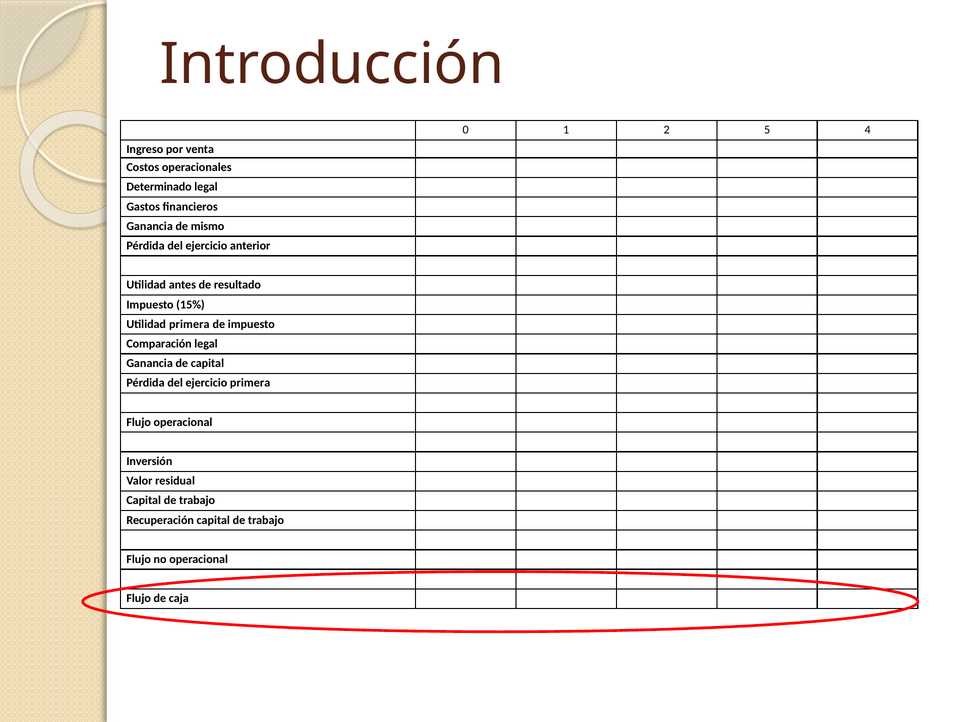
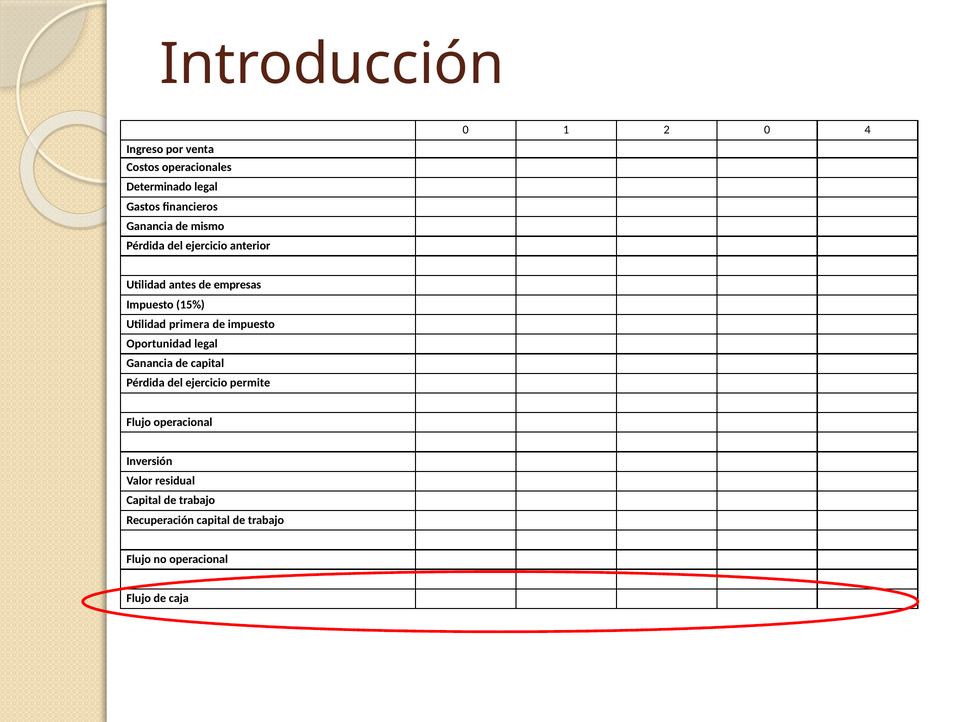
2 5: 5 -> 0 (767, 130)
resultado: resultado -> empresas (237, 285)
Comparación: Comparación -> Oportunidad (159, 344)
ejercicio primera: primera -> permite (250, 383)
